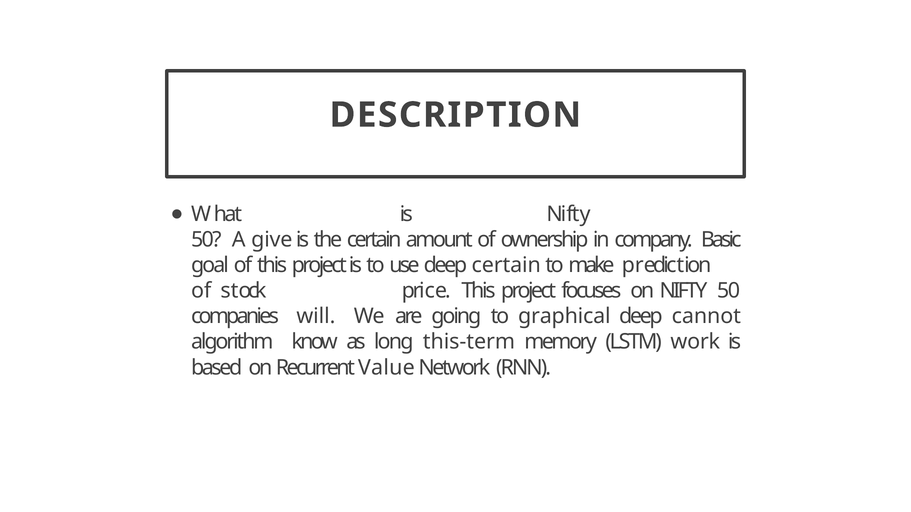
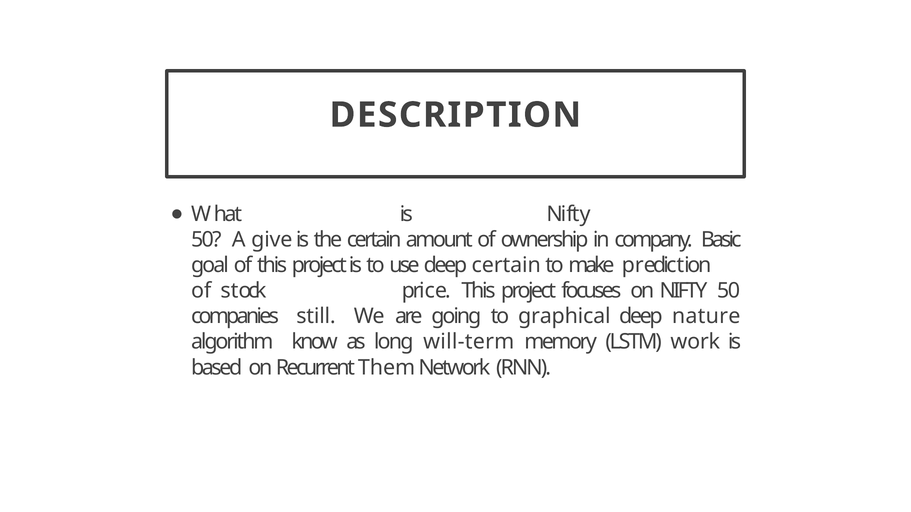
will: will -> still (316, 317)
cannot: cannot -> nature (706, 317)
this-term: this-term -> will-term (469, 342)
Value: Value -> Them (387, 368)
